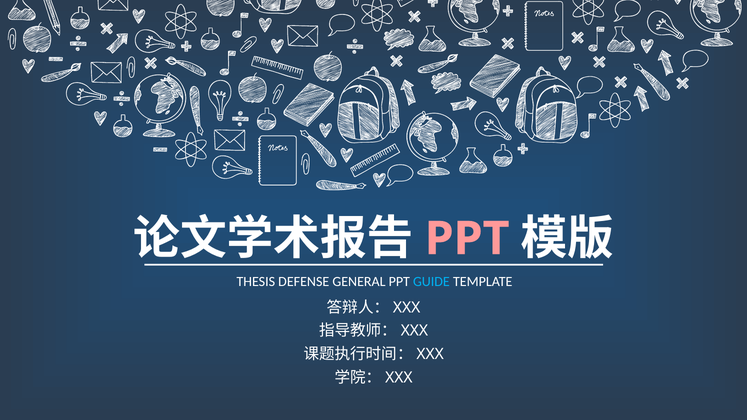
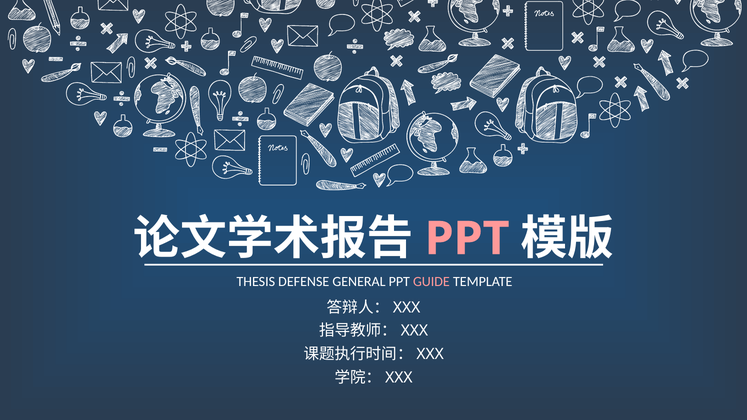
GUIDE colour: light blue -> pink (431, 282)
